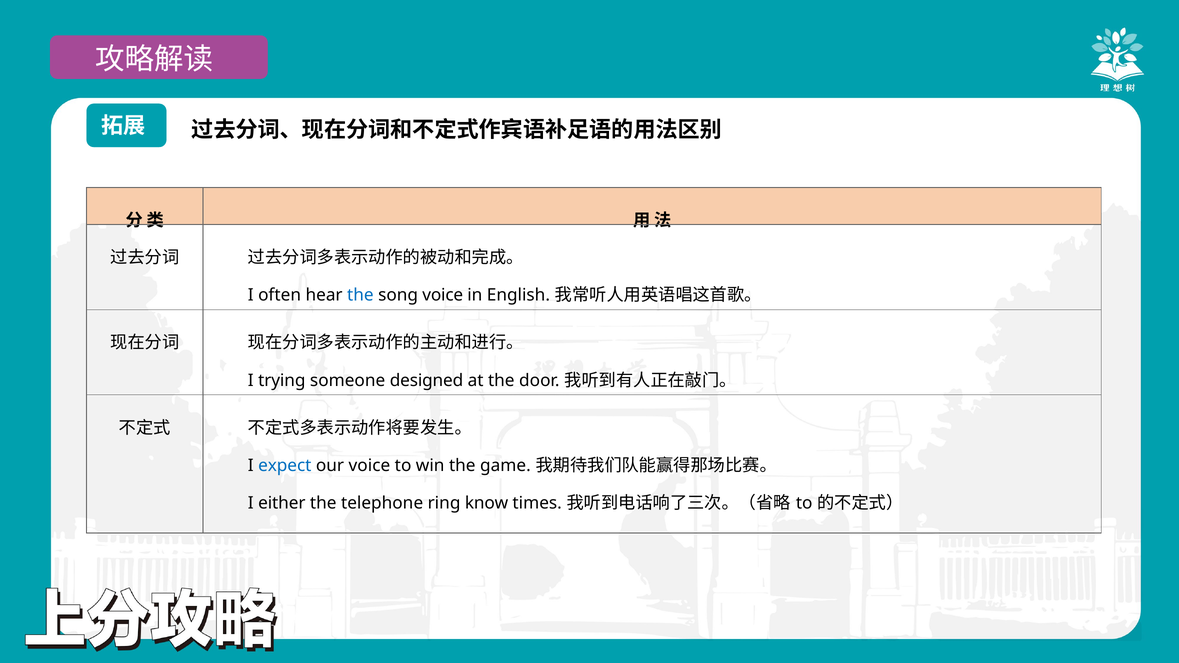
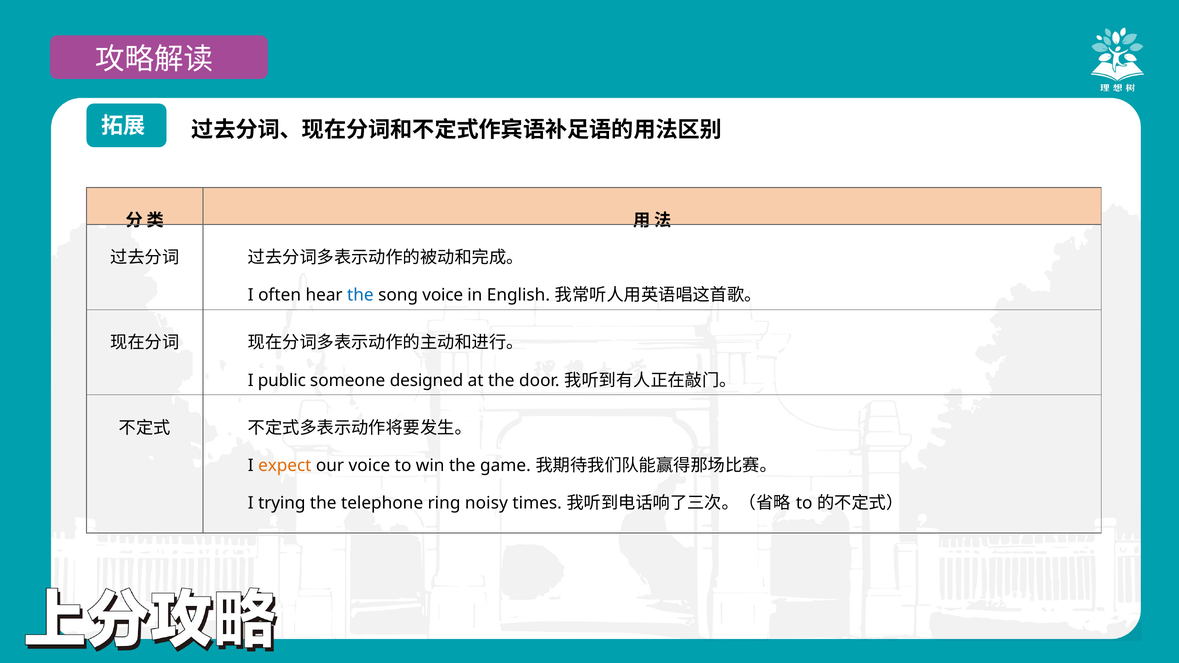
trying: trying -> public (282, 380)
expect colour: blue -> orange (285, 466)
either: either -> trying (282, 503)
know: know -> noisy (486, 503)
